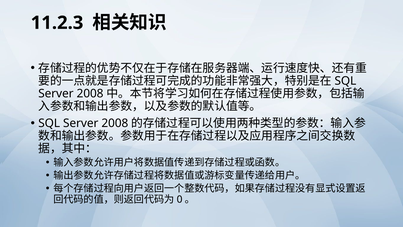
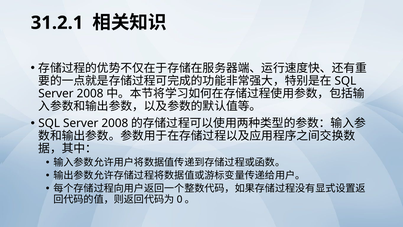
11.2.3: 11.2.3 -> 31.2.1 (57, 23)
